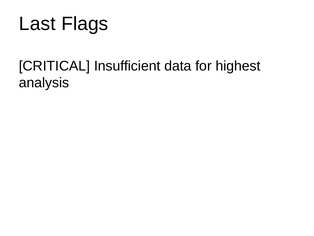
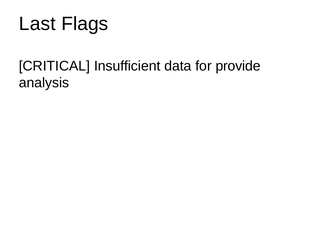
highest: highest -> provide (238, 66)
